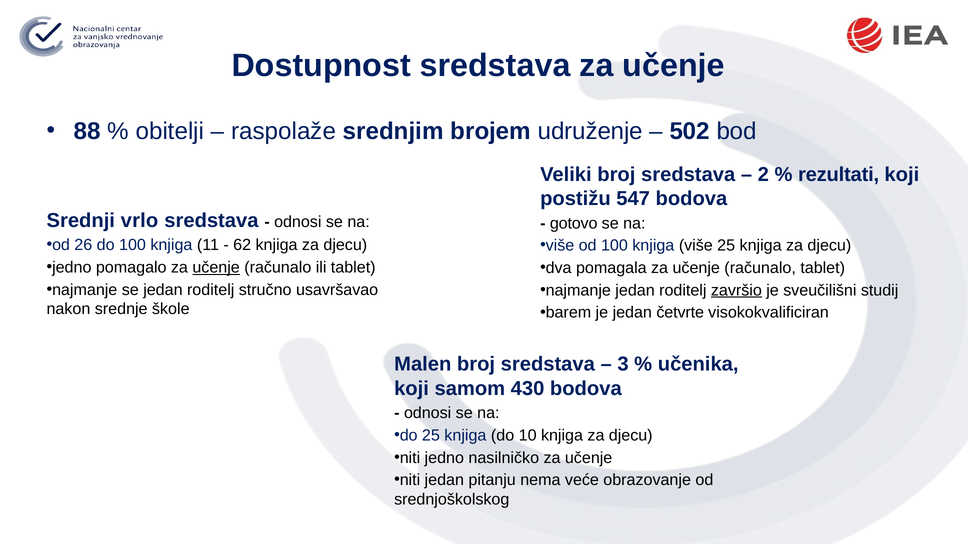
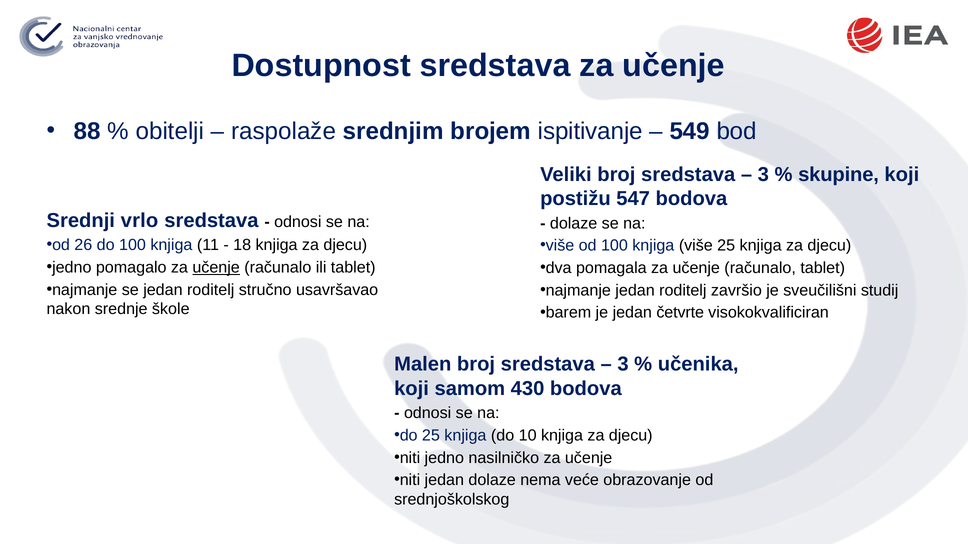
udruženje: udruženje -> ispitivanje (590, 131)
502: 502 -> 549 (690, 131)
2: 2 -> 3 (763, 175)
rezultati: rezultati -> skupine (839, 175)
gotovo: gotovo -> dolaze (574, 223)
62: 62 -> 18 (242, 245)
završio underline: present -> none (736, 291)
jedan pitanju: pitanju -> dolaze (492, 481)
